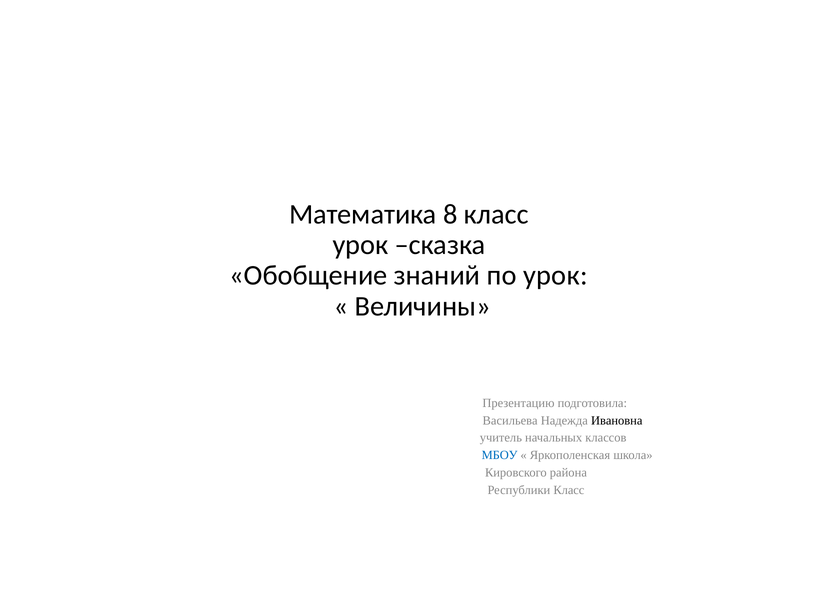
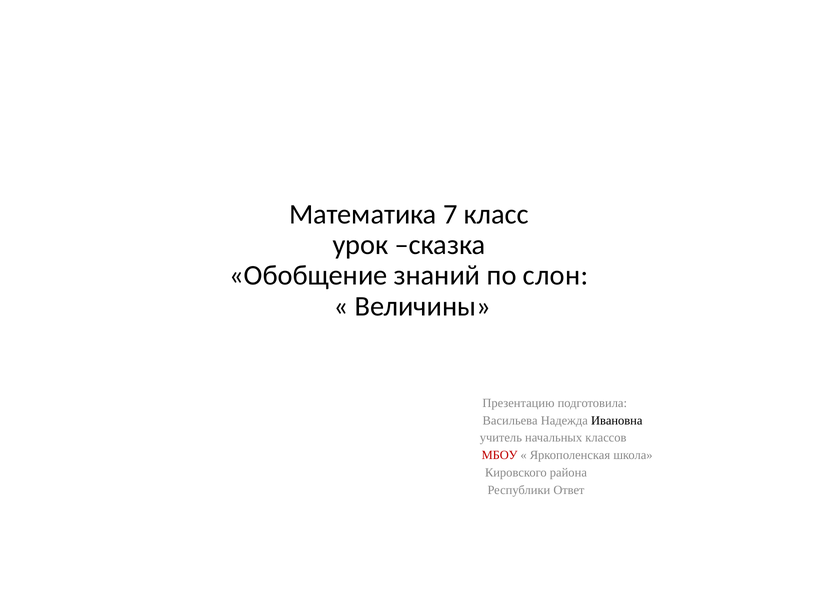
8: 8 -> 7 (450, 214)
по урок: урок -> слон (555, 275)
МБОУ colour: blue -> red (500, 455)
Республики Класс: Класс -> Ответ (569, 490)
